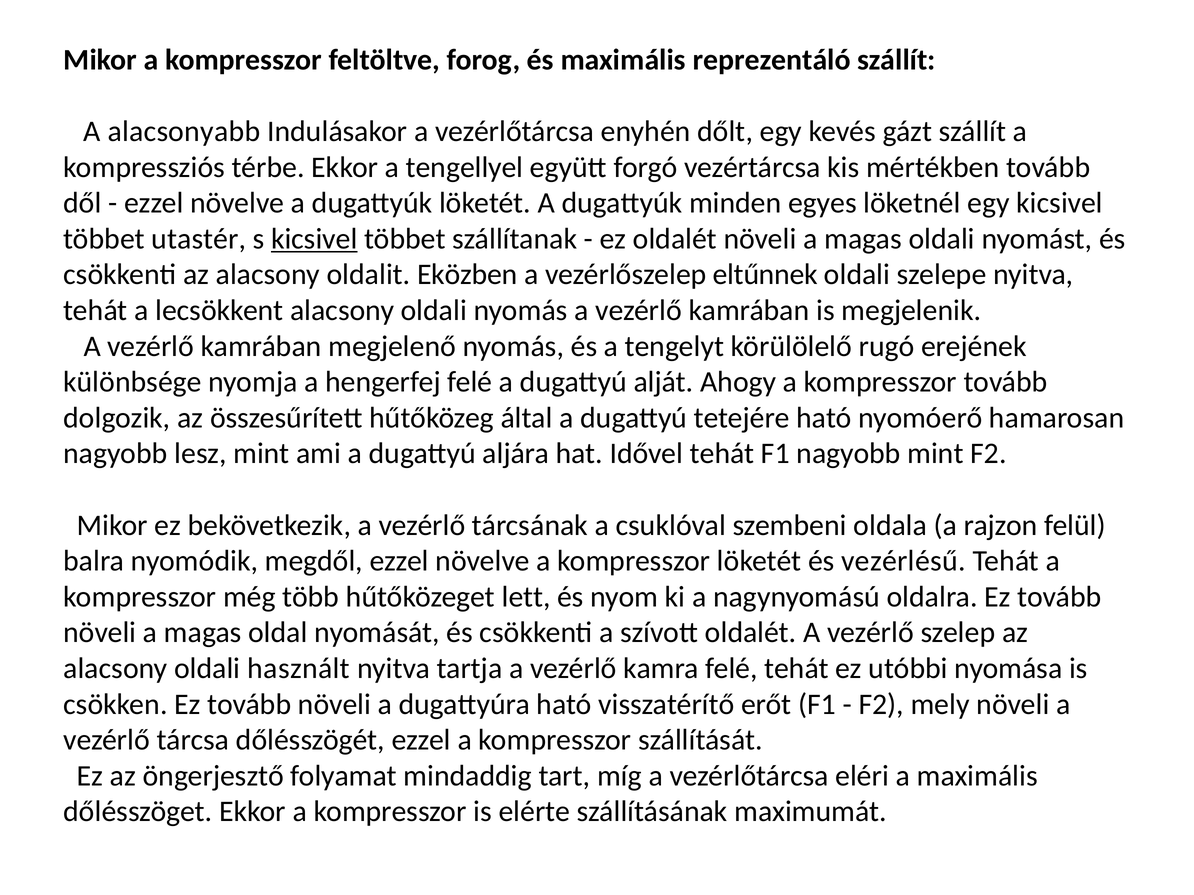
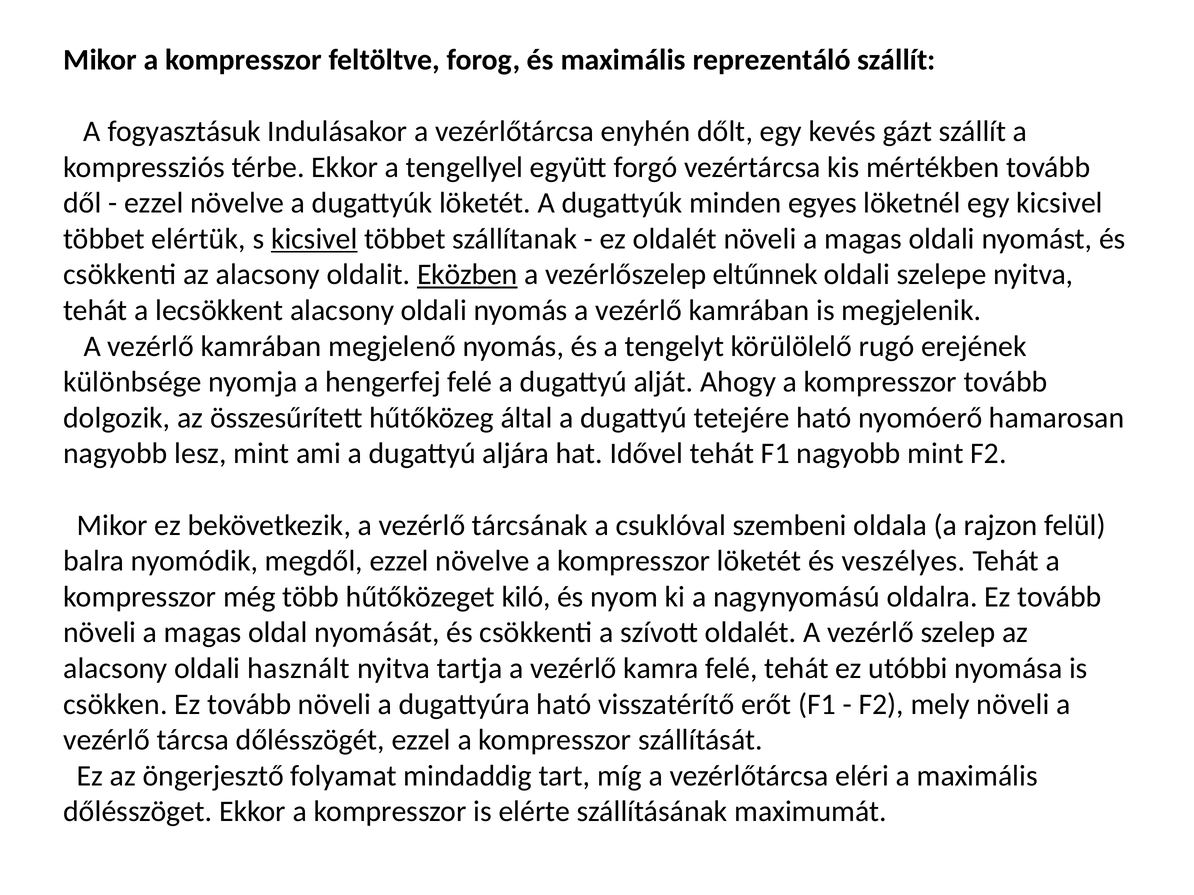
alacsonyabb: alacsonyabb -> fogyasztásuk (184, 132)
utastér: utastér -> elértük (199, 239)
Eközben underline: none -> present (467, 275)
vezérlésű: vezérlésű -> veszélyes (903, 561)
lett: lett -> kiló (526, 597)
